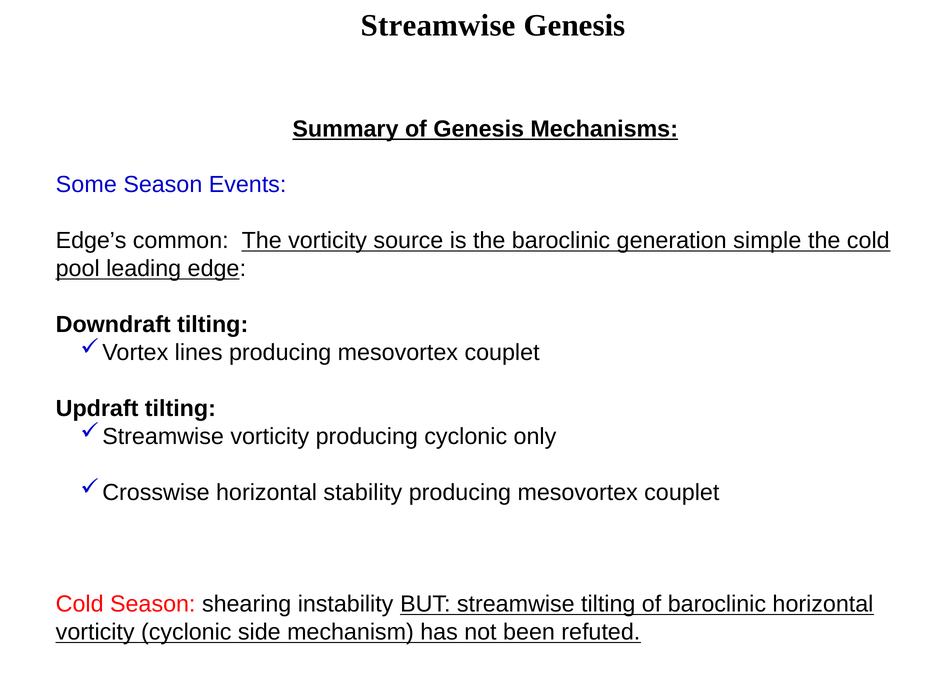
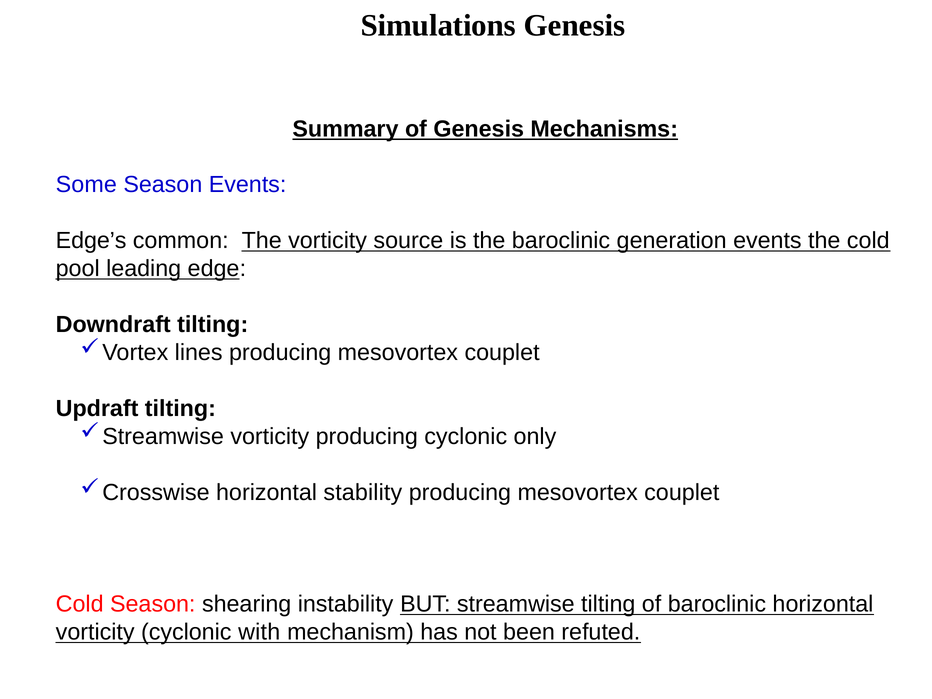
Streamwise: Streamwise -> Simulations (438, 25)
generation simple: simple -> events (767, 241)
side: side -> with (259, 632)
